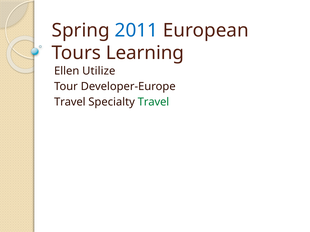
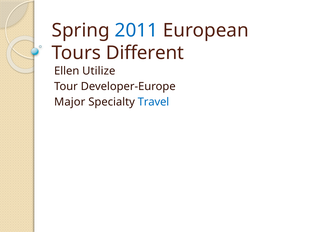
Learning: Learning -> Different (145, 53)
Travel: Travel -> Major (70, 102)
Travel colour: green -> blue (153, 102)
